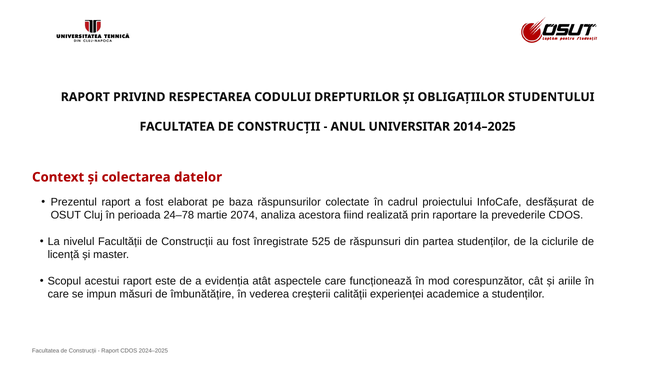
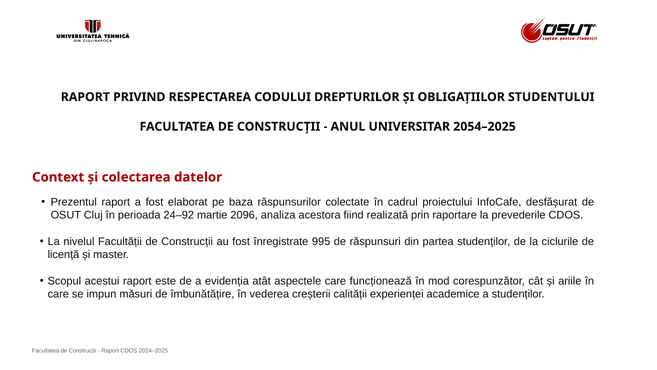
2014–2025: 2014–2025 -> 2054–2025 (485, 126)
24–78: 24–78 -> 24–92 (179, 215)
2074: 2074 -> 2096 (244, 215)
525: 525 -> 995 (321, 241)
